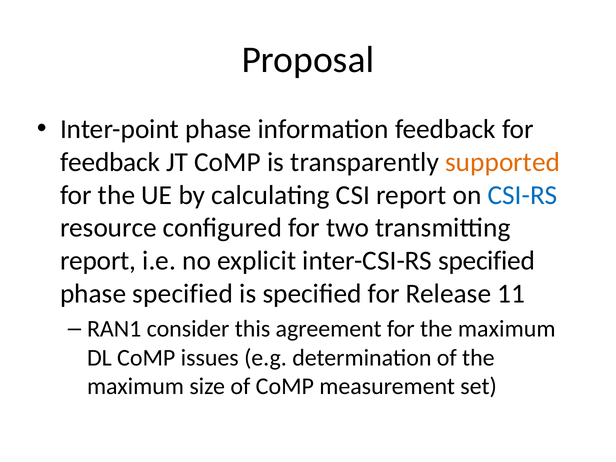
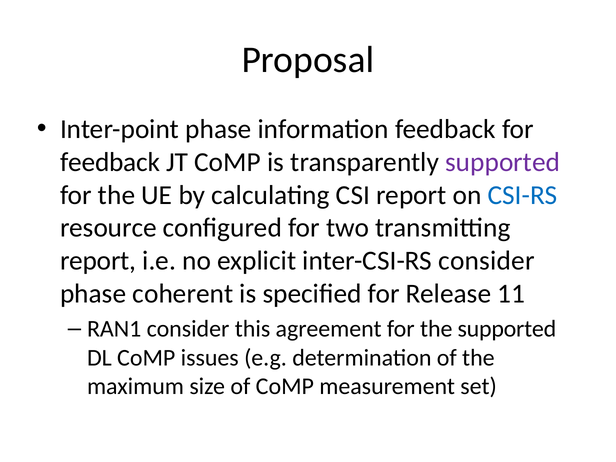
supported colour: orange -> purple (503, 162)
inter-CSI-RS specified: specified -> consider (486, 261)
phase specified: specified -> coherent (183, 294)
for the maximum: maximum -> supported (507, 329)
